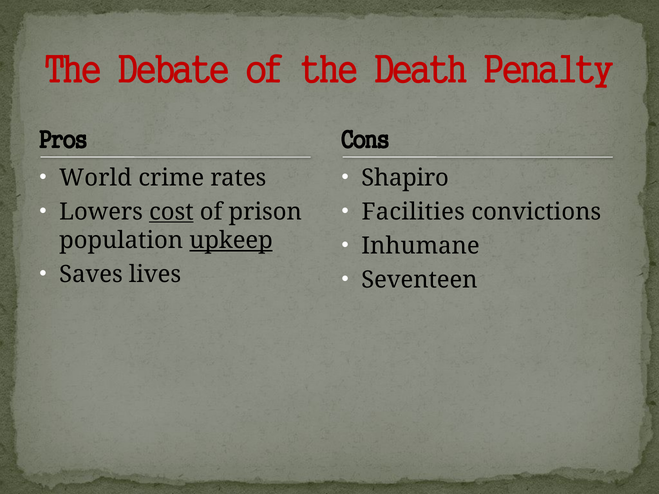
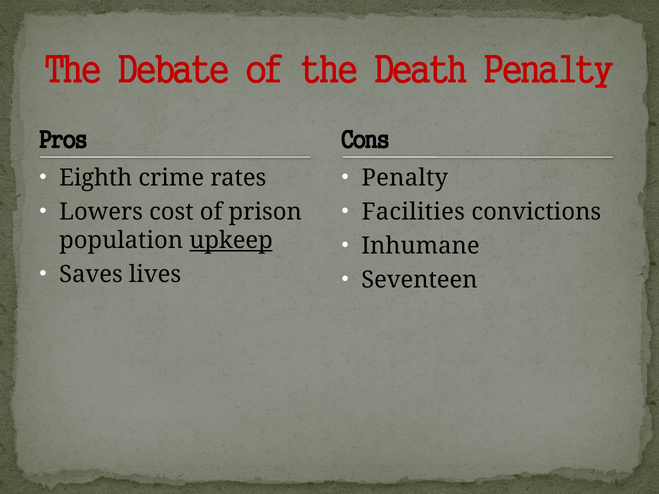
World: World -> Eighth (96, 178)
Shapiro: Shapiro -> Penalty (405, 178)
cost underline: present -> none (171, 212)
